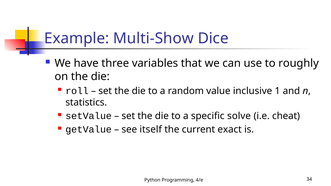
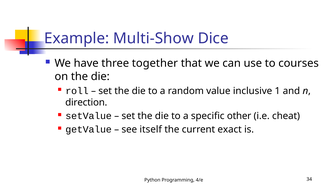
variables: variables -> together (155, 63)
roughly: roughly -> courses (299, 63)
statistics: statistics -> direction (86, 103)
solve: solve -> other (239, 116)
